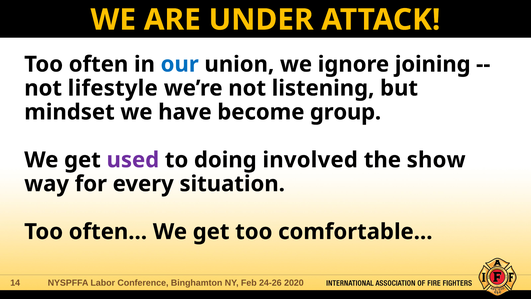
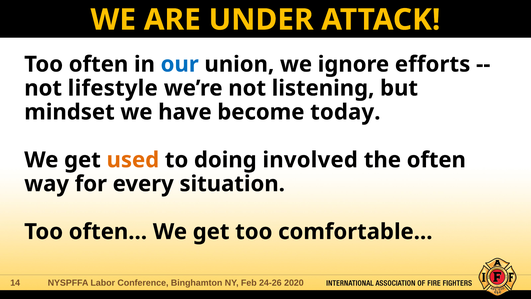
joining: joining -> efforts (433, 64)
group: group -> today (345, 112)
used colour: purple -> orange (133, 160)
the show: show -> often (436, 160)
